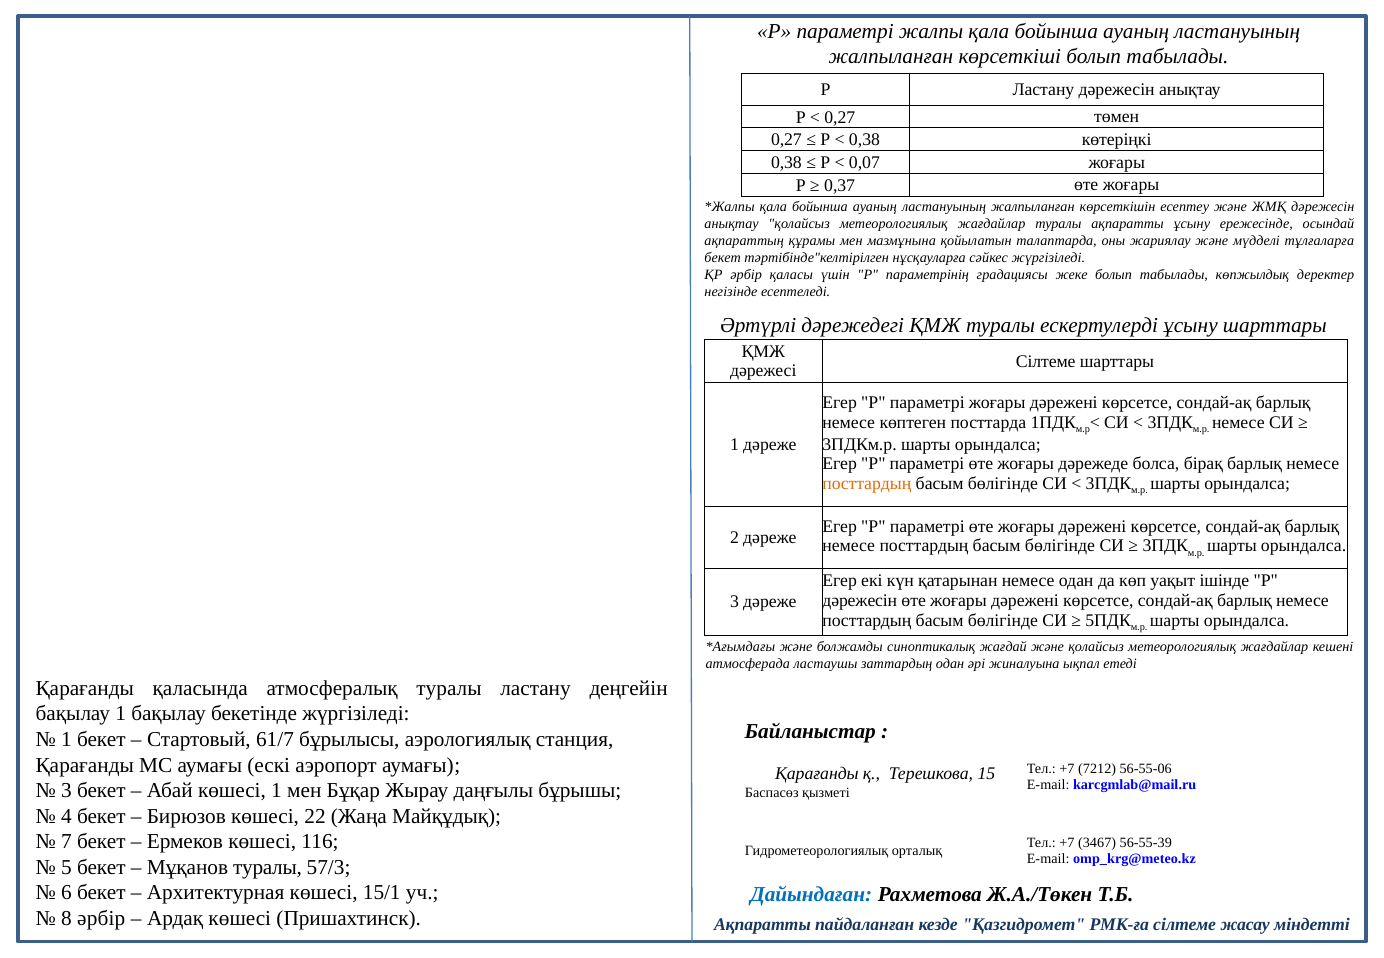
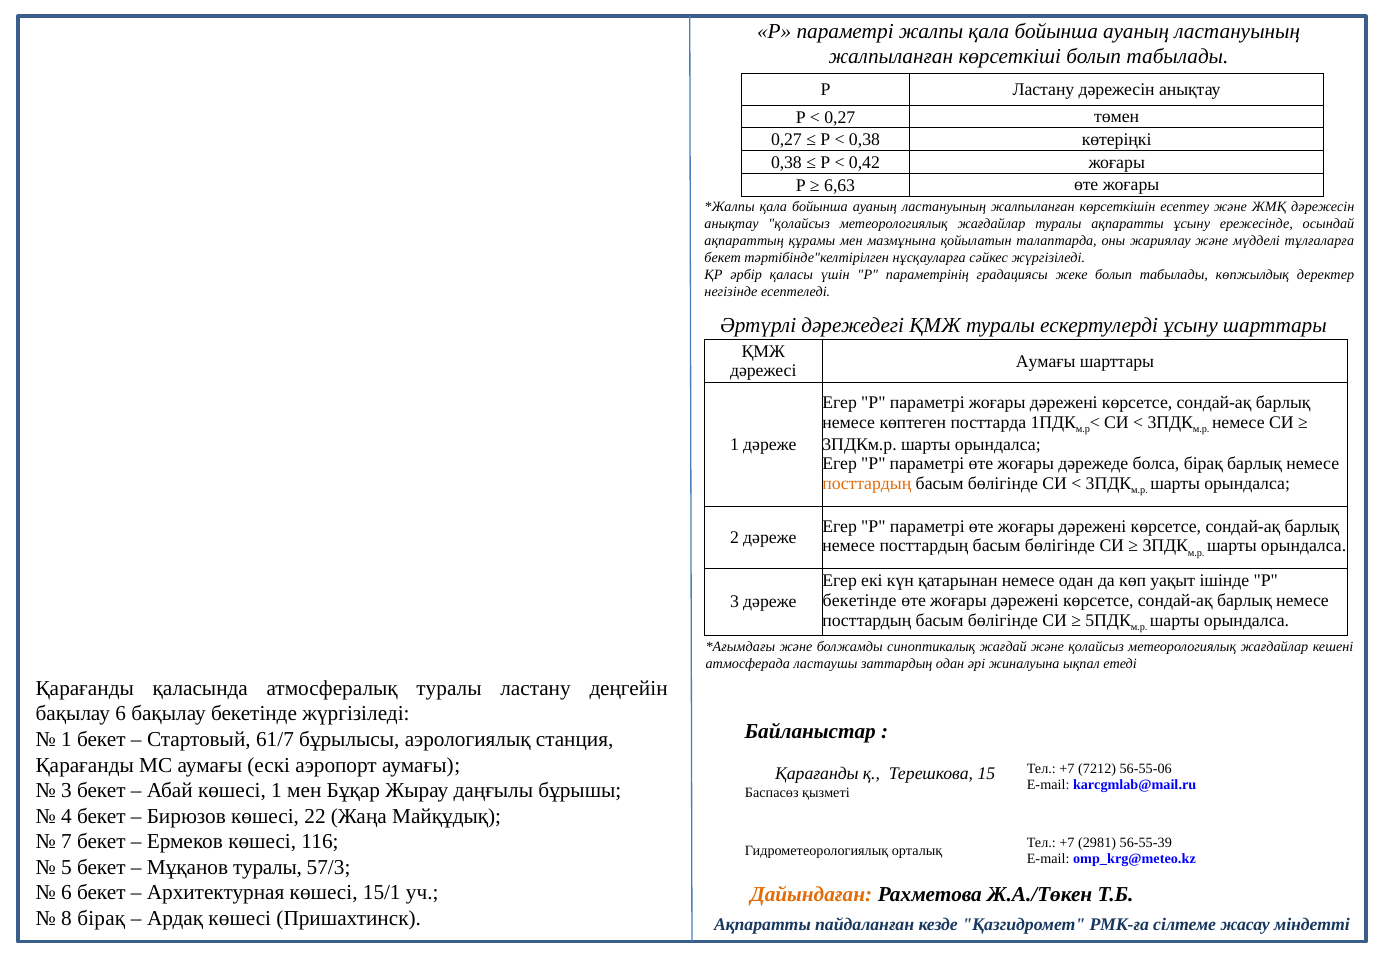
0,07: 0,07 -> 0,42 (864, 163)
0,37: 0,37 -> 6,63 (840, 186)
Сілтеме: Сілтеме -> Аумағы (1046, 361)
дәрежесін: дәрежесін -> бекетінде (860, 601)
бақылау 1: 1 -> 6 (121, 714)
3467: 3467 -> 2981 (1097, 843)
Дайындаған colour: blue -> orange (811, 894)
8 әрбір: әрбір -> бірақ (101, 918)
